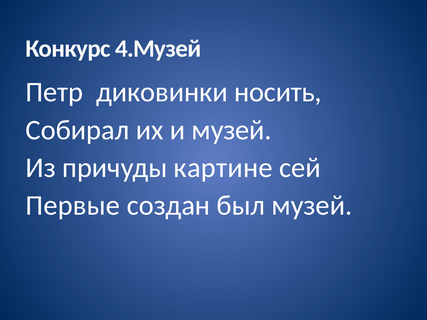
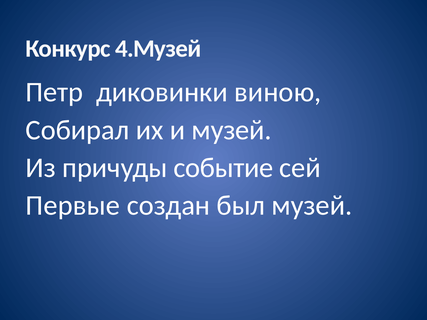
носить: носить -> виною (278, 92)
картине: картине -> событие (223, 168)
